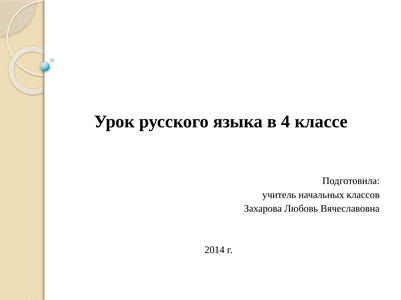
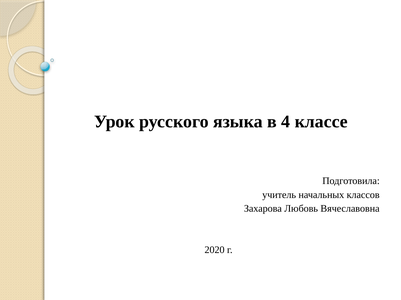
2014: 2014 -> 2020 (215, 251)
